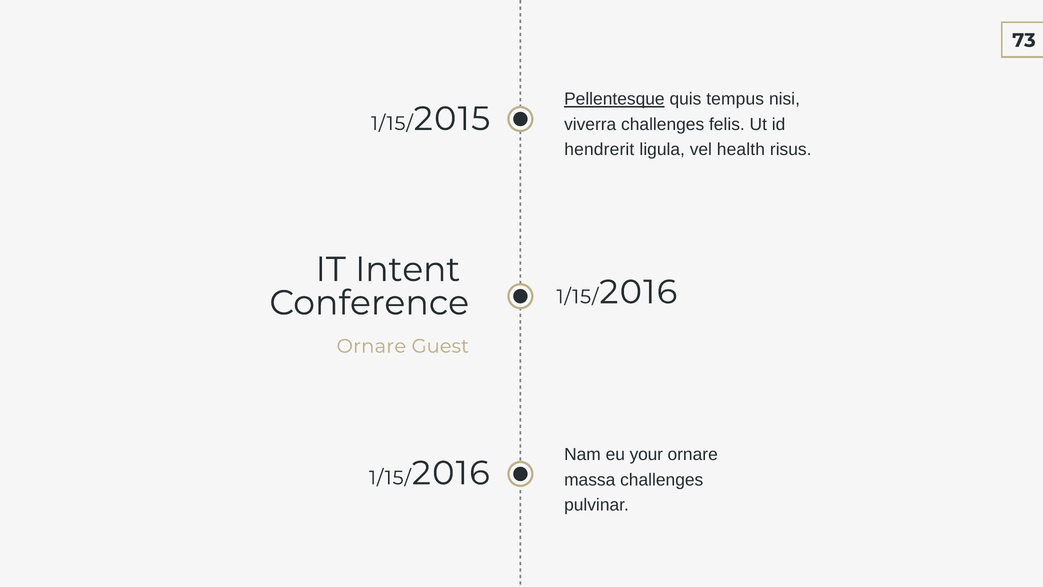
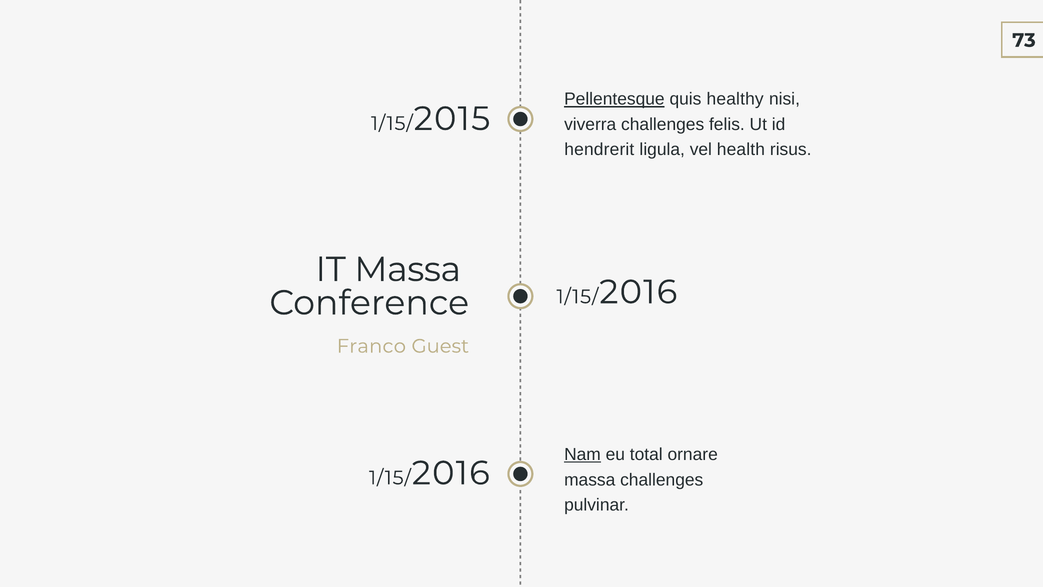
tempus: tempus -> healthy (735, 99)
IT Intent: Intent -> Massa (408, 269)
Ornare: Ornare -> Franco (371, 346)
Nam underline: none -> present (582, 454)
your: your -> total (646, 454)
